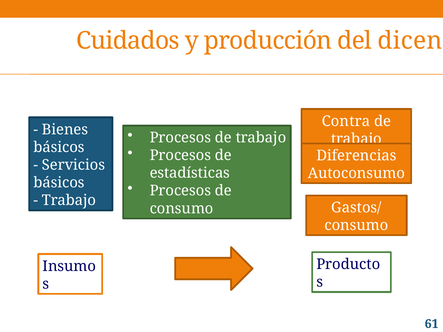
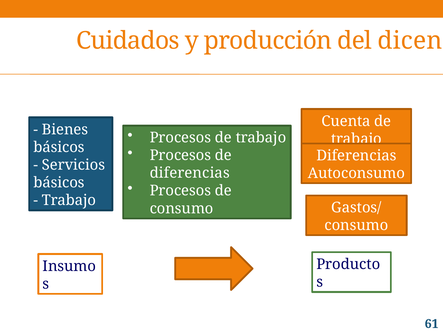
Contra: Contra -> Cuenta (346, 121)
estadísticas: estadísticas -> diferencias (190, 173)
